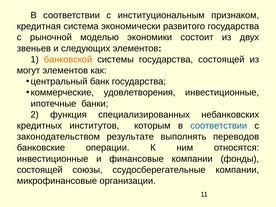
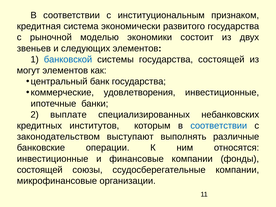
банковской colour: orange -> blue (68, 59)
функция: функция -> выплате (68, 115)
результате: результате -> выступают (130, 137)
переводов: переводов -> различные (236, 137)
